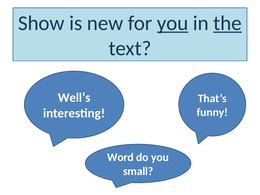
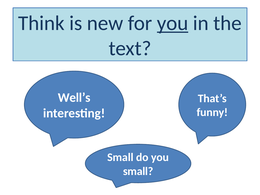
Show: Show -> Think (41, 23)
the underline: present -> none (228, 23)
Word: Word -> Small (120, 157)
